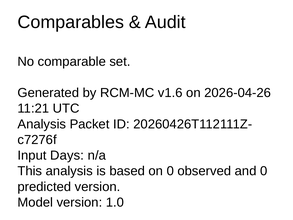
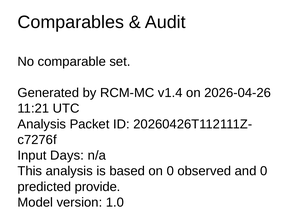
v1.6: v1.6 -> v1.4 (170, 93)
predicted version: version -> provide (98, 186)
